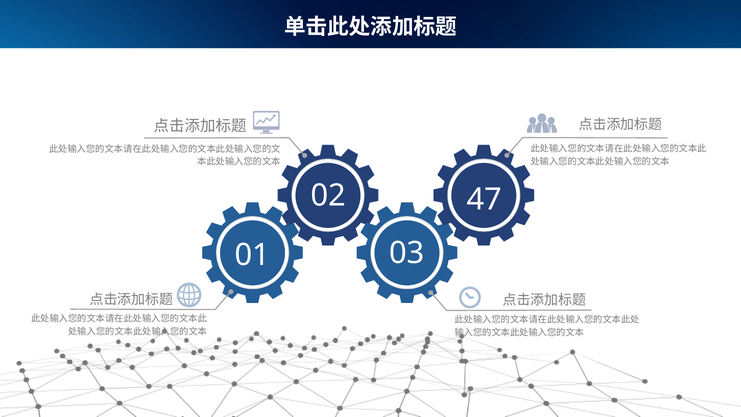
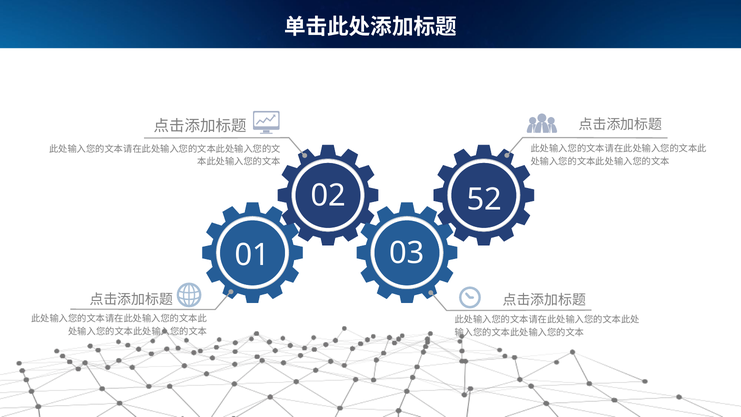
47: 47 -> 52 (484, 199)
